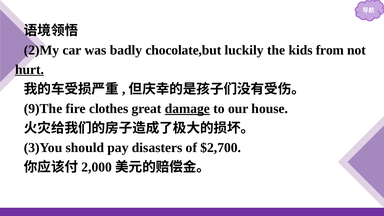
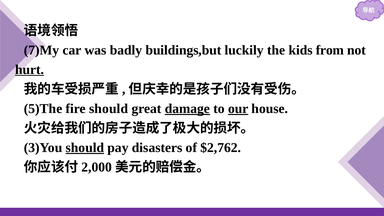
2)My: 2)My -> 7)My (42, 50)
chocolate,but: chocolate,but -> buildings,but (183, 50)
9)The: 9)The -> 5)The (43, 109)
fire clothes: clothes -> should (109, 109)
our underline: none -> present (238, 109)
should underline: none -> present (85, 148)
$2,700: $2,700 -> $2,762 (221, 148)
